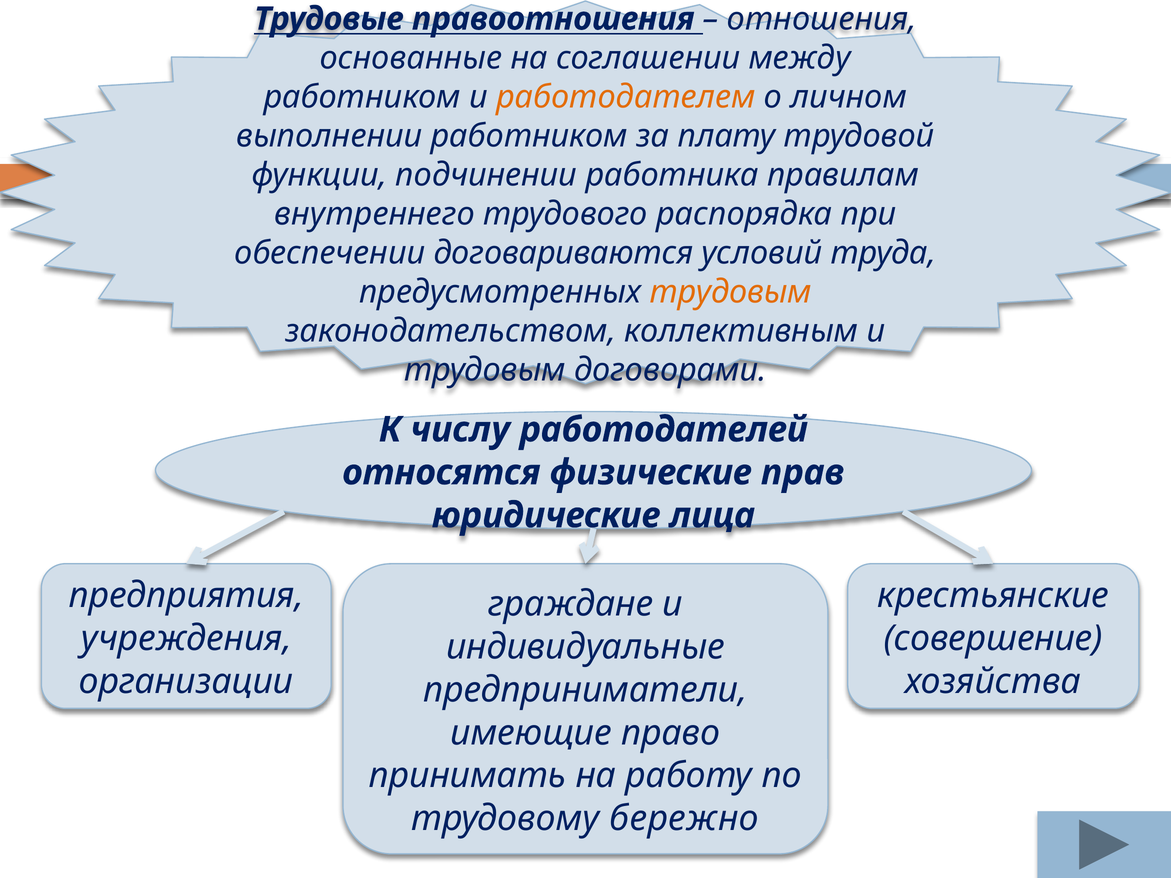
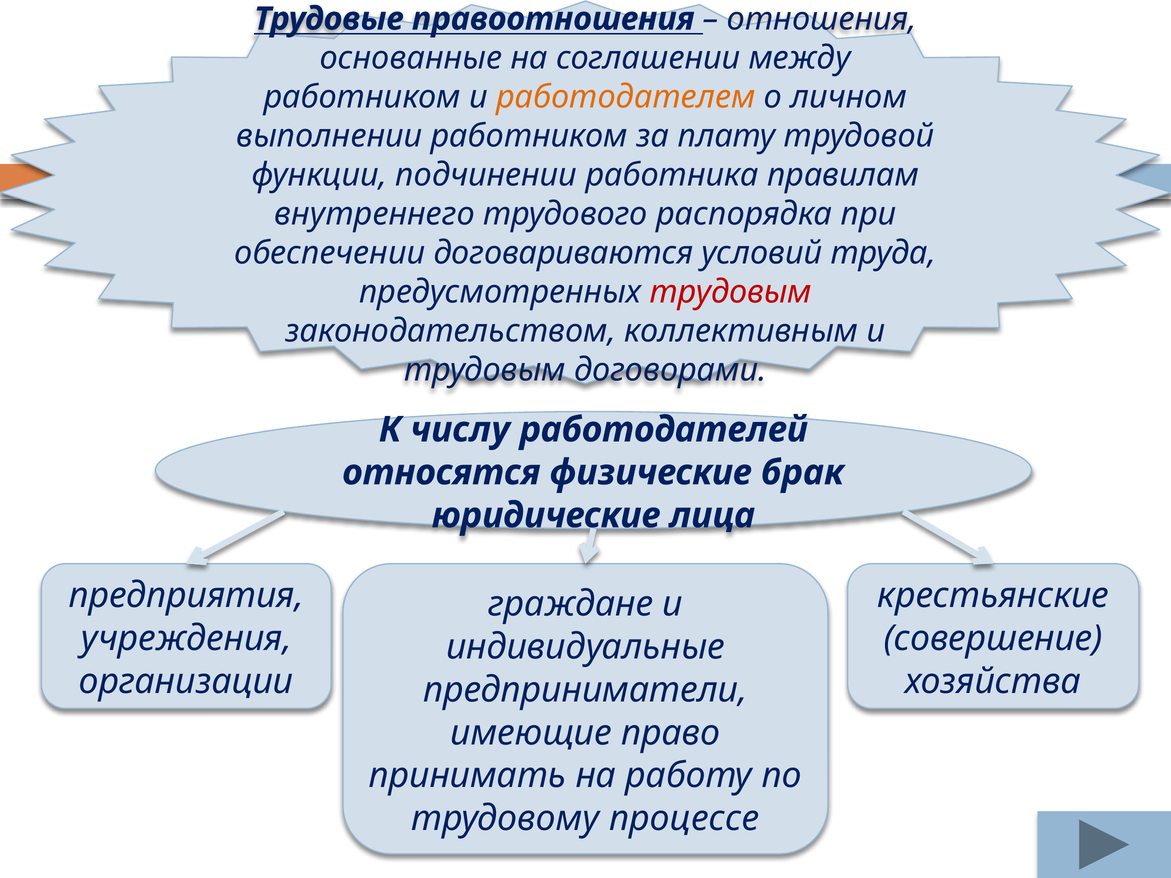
трудовым colour: orange -> red (731, 292)
прав: прав -> брак (803, 473)
бережно: бережно -> процессе (684, 819)
